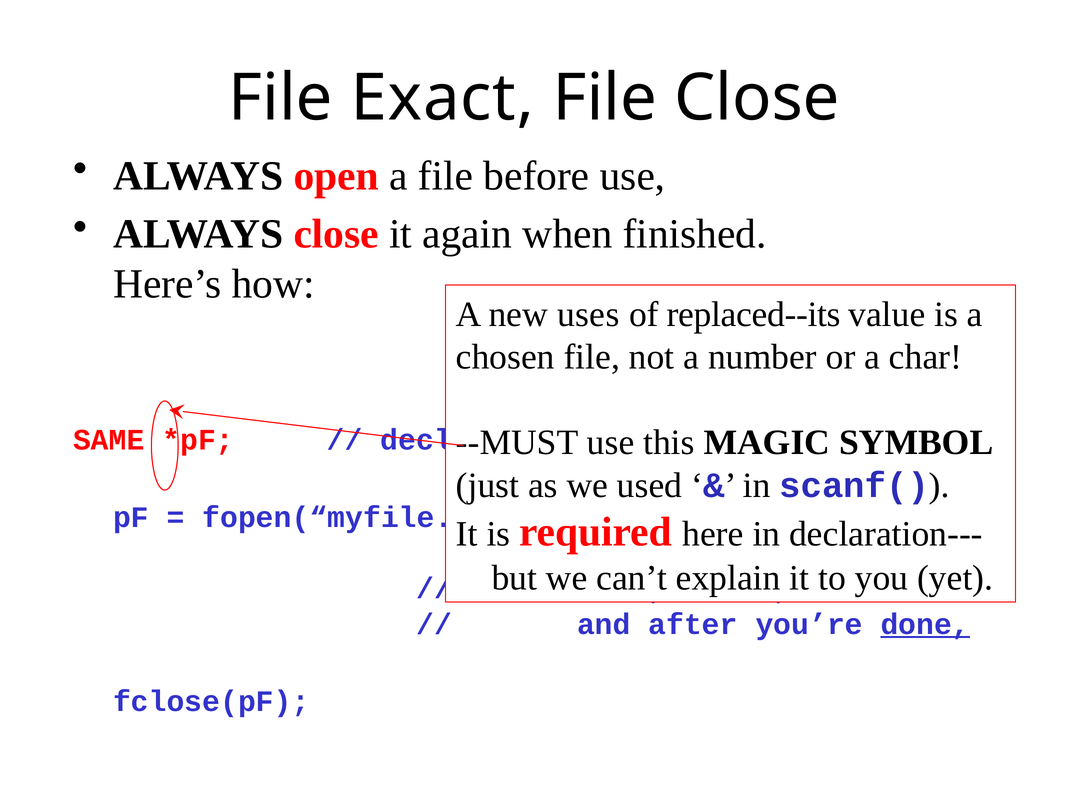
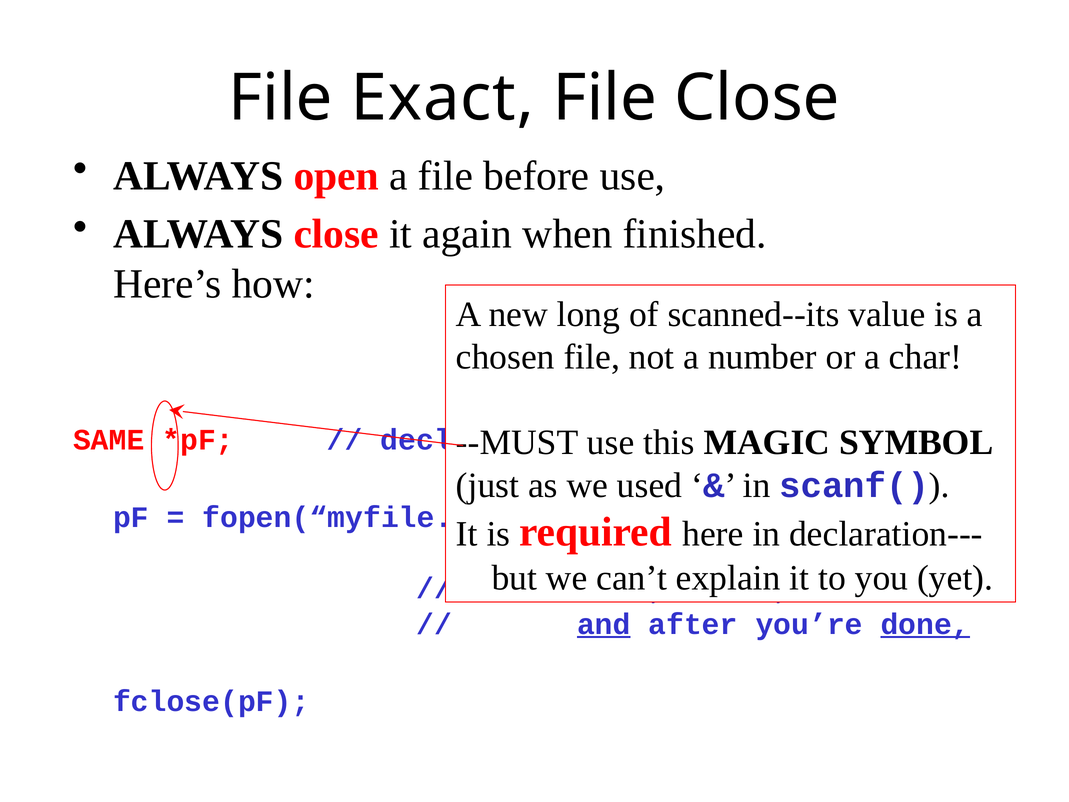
uses: uses -> long (588, 314)
replaced--its: replaced--its -> scanned--its (754, 314)
and underline: none -> present (604, 624)
